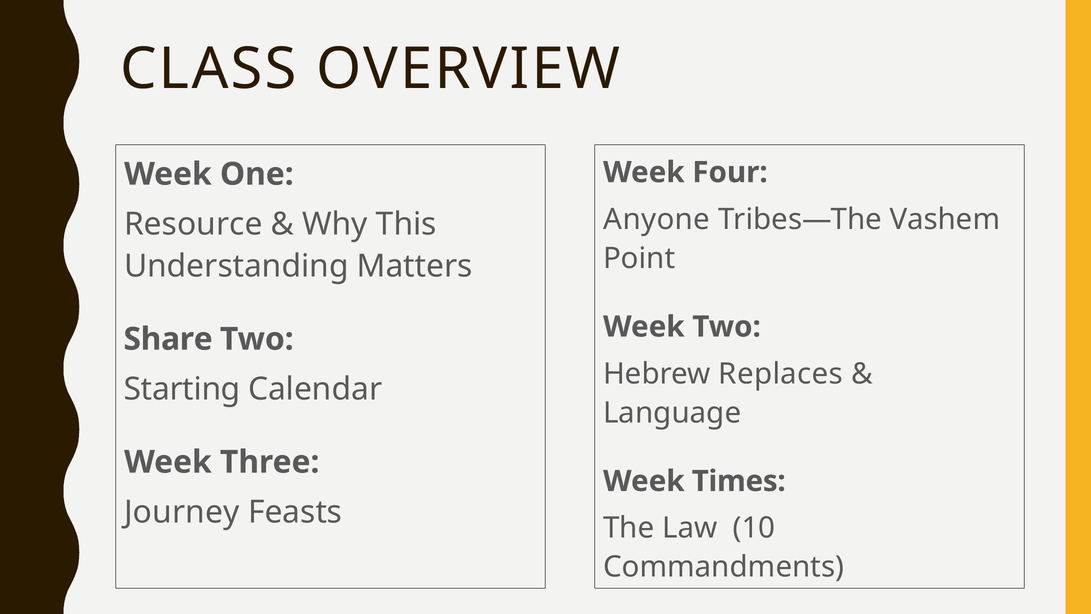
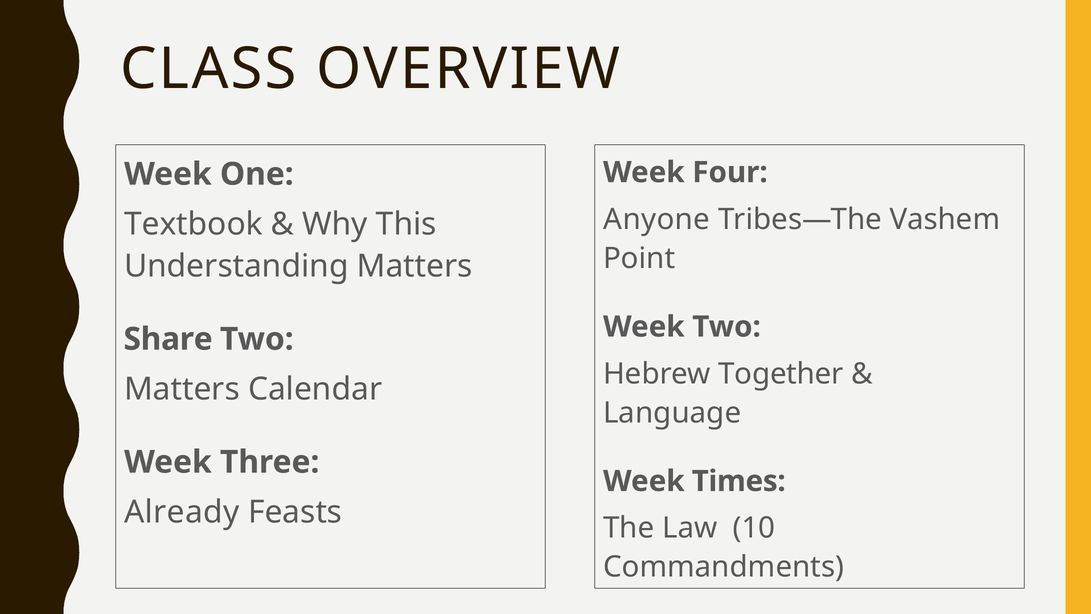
Resource: Resource -> Textbook (193, 224)
Replaces: Replaces -> Together (781, 374)
Starting: Starting -> Matters (182, 389)
Journey: Journey -> Already (182, 512)
